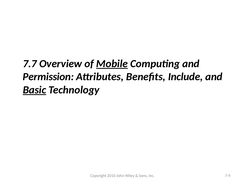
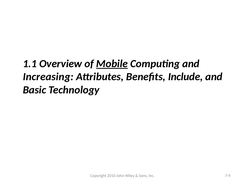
7.7: 7.7 -> 1.1 (30, 64)
Permission: Permission -> Increasing (48, 77)
Basic underline: present -> none (34, 90)
